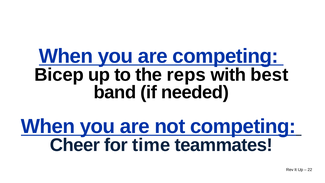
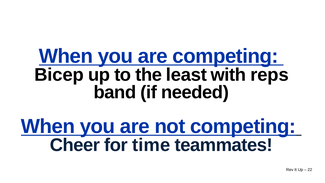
reps: reps -> least (186, 75)
best: best -> reps (269, 75)
